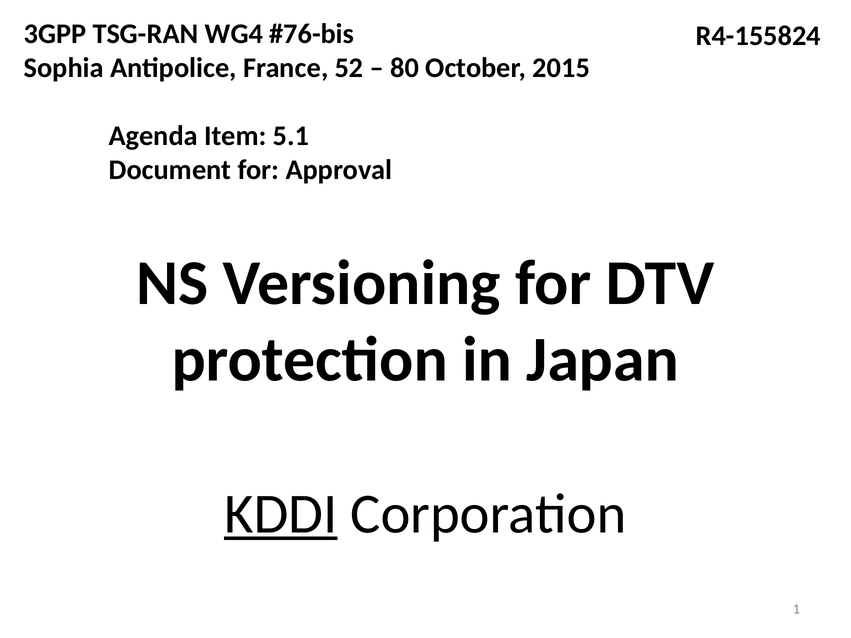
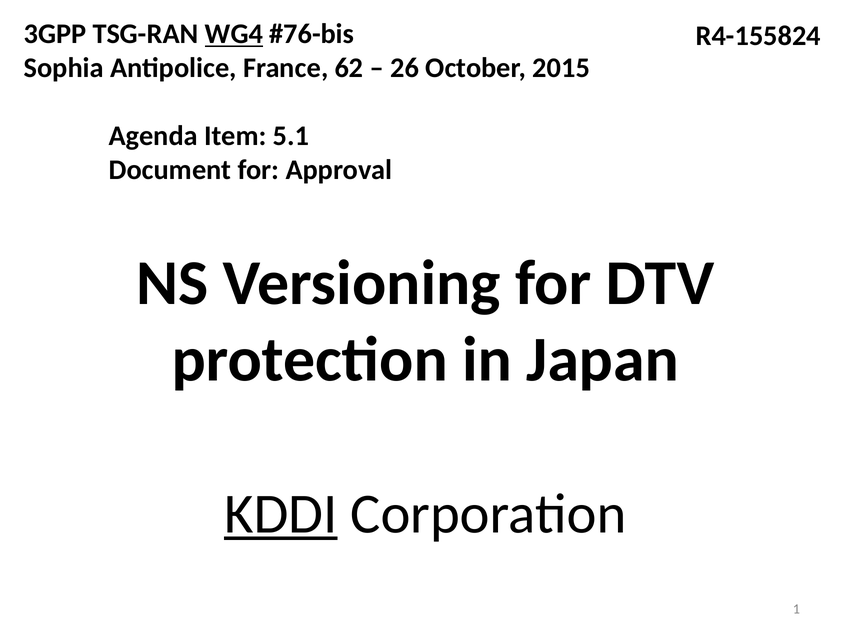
WG4 underline: none -> present (234, 34)
52: 52 -> 62 (349, 68)
80: 80 -> 26 (405, 68)
